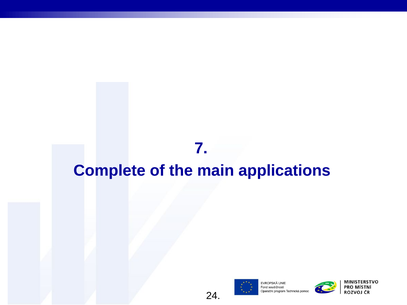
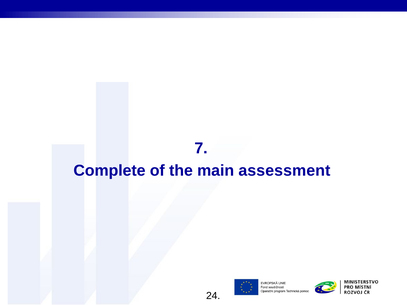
applications: applications -> assessment (284, 171)
